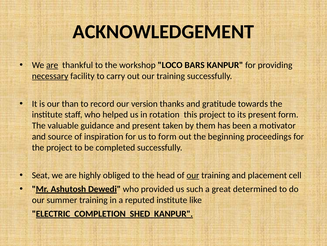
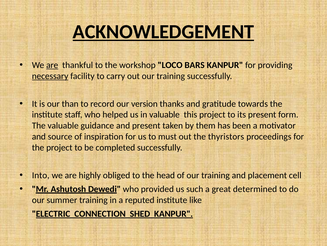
ACKNOWLEDGEMENT underline: none -> present (163, 32)
in rotation: rotation -> valuable (164, 114)
to form: form -> must (167, 136)
beginning: beginning -> thyristors (226, 136)
Seat: Seat -> Into (41, 175)
our underline: present -> none (193, 175)
COMPLETION: COMPLETION -> CONNECTION (100, 213)
